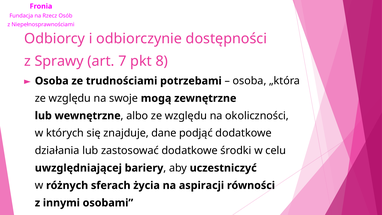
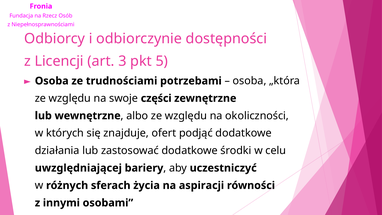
Sprawy: Sprawy -> Licencji (59, 61)
7: 7 -> 3 (122, 61)
8: 8 -> 5 (162, 61)
mogą: mogą -> części (156, 98)
dane: dane -> ofert (164, 133)
